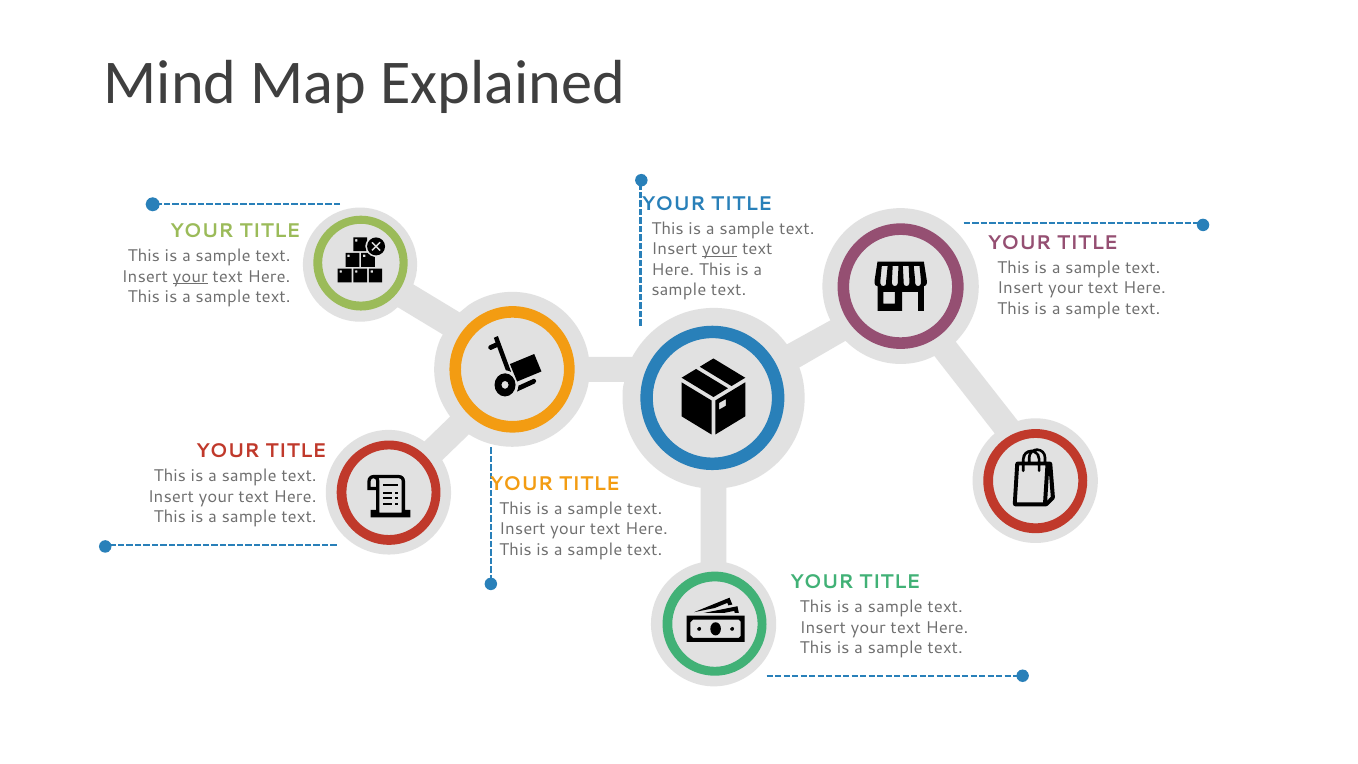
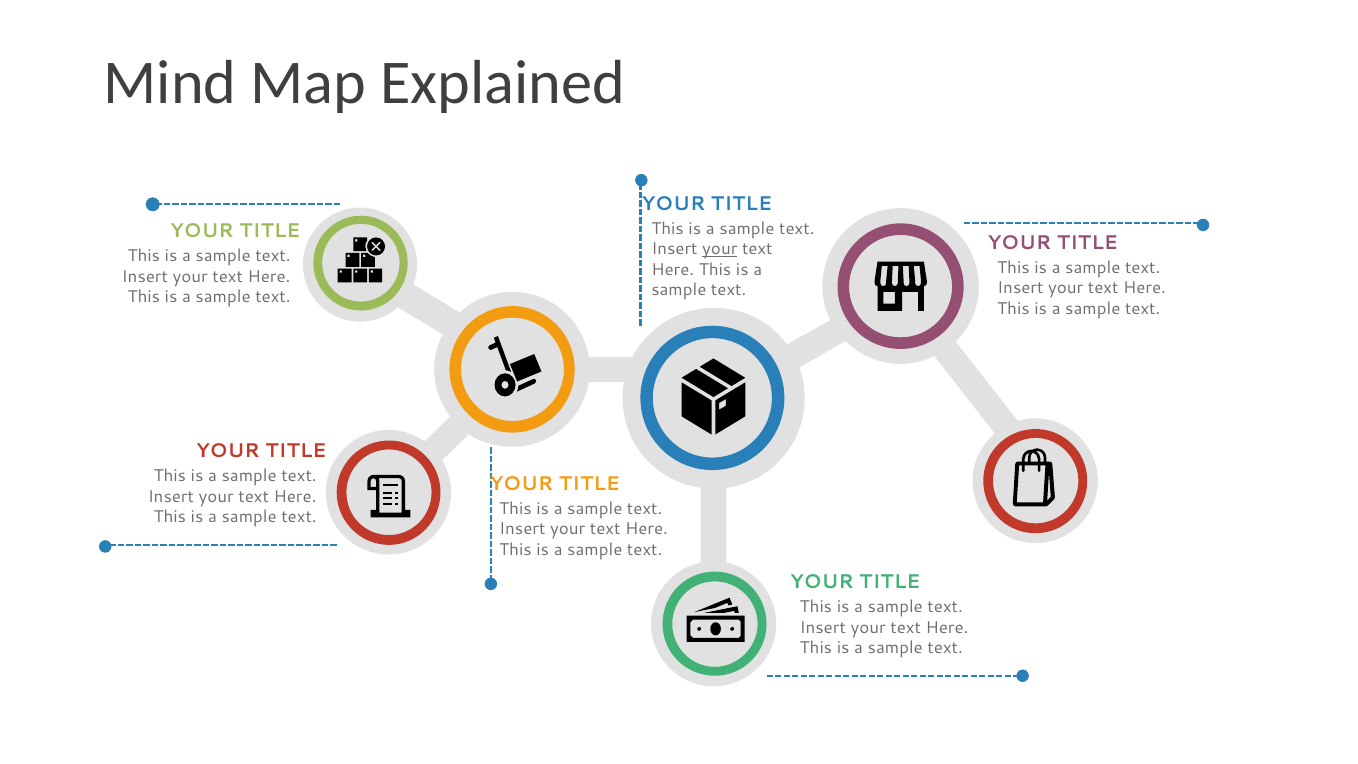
your underline: present -> none (190, 277)
